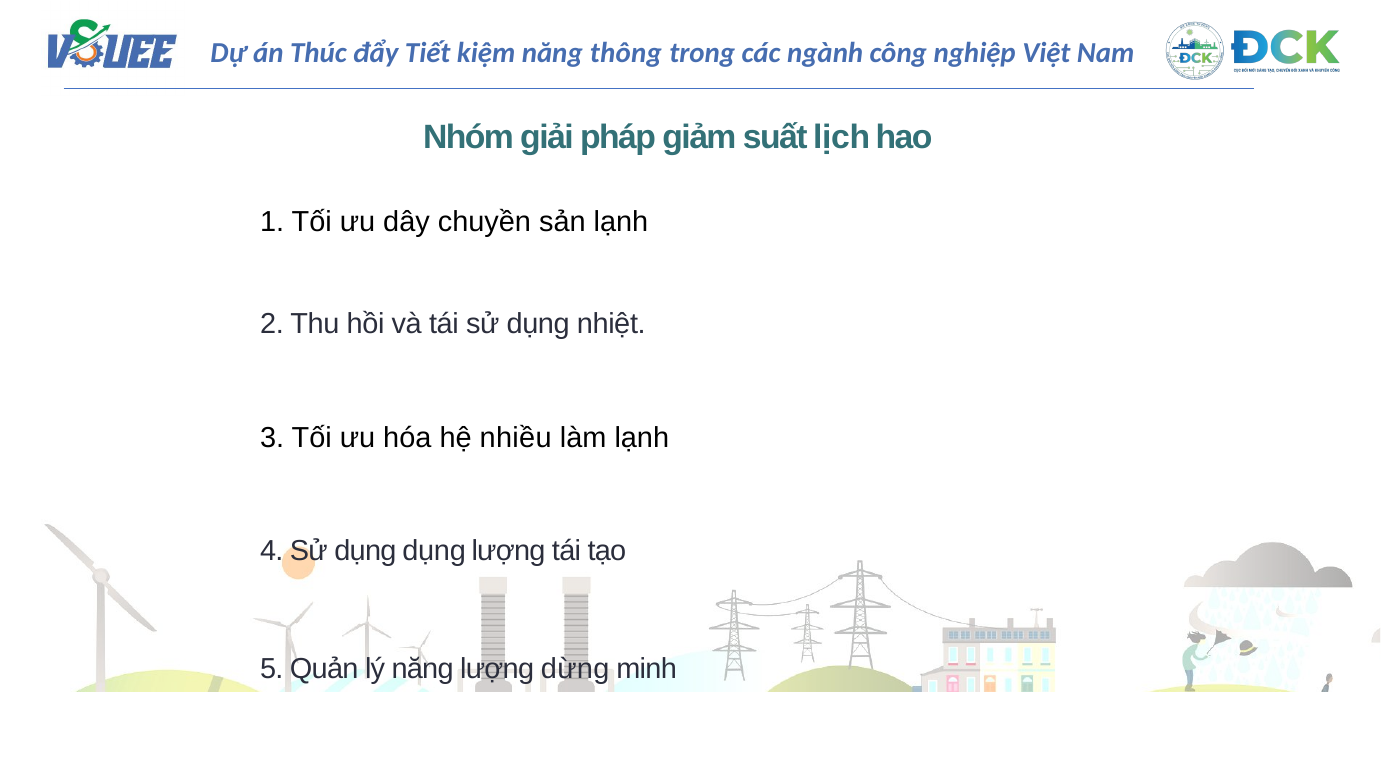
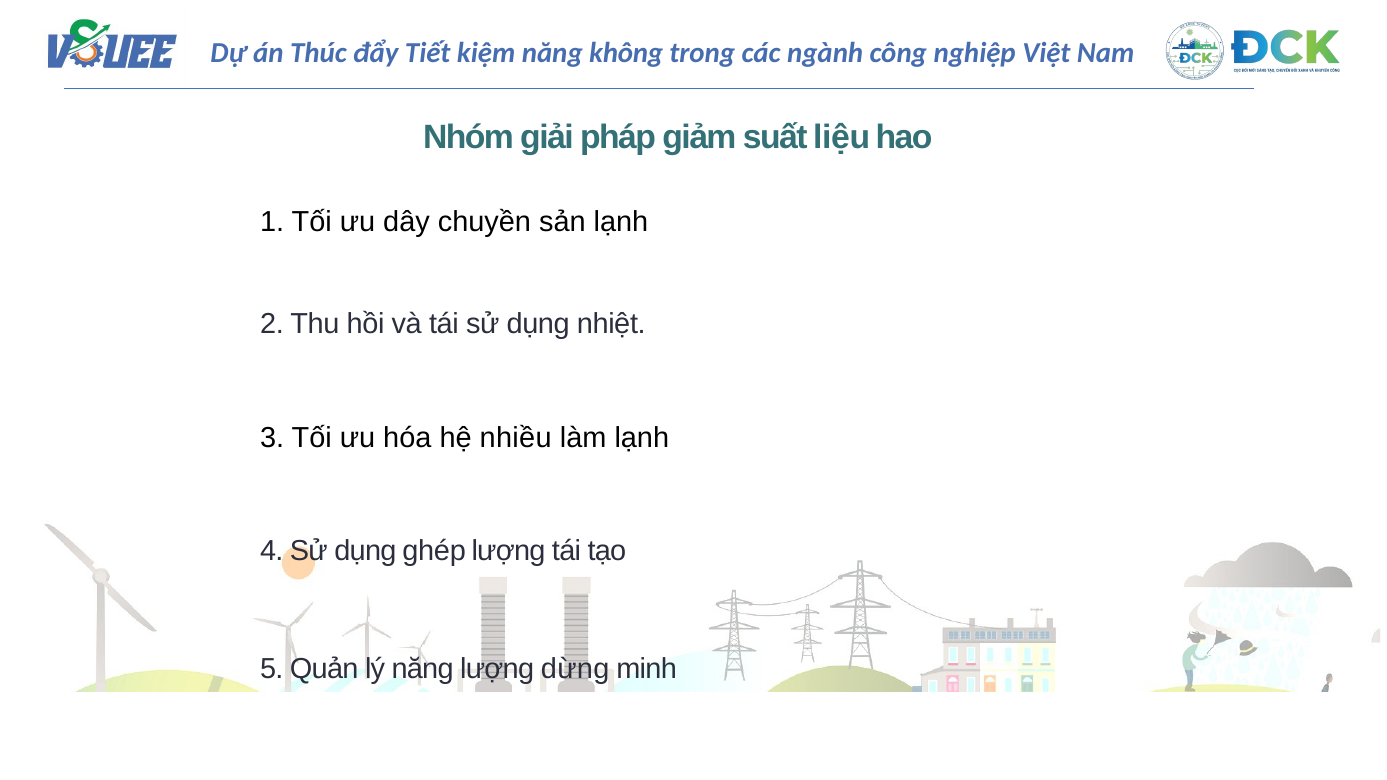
thông: thông -> không (626, 53)
lịch: lịch -> liệu (842, 138)
dụng dụng: dụng -> ghép (434, 551)
